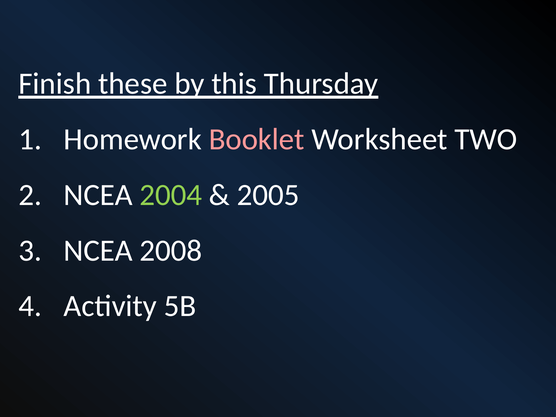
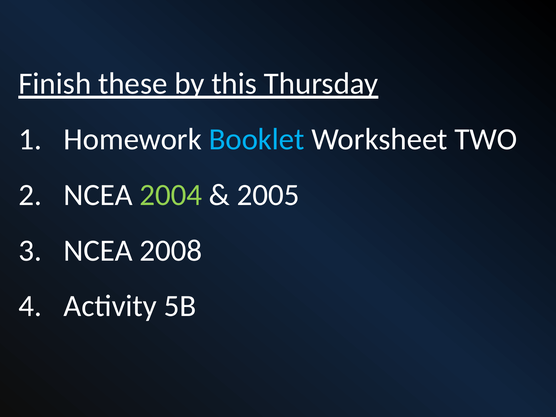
Booklet colour: pink -> light blue (257, 139)
